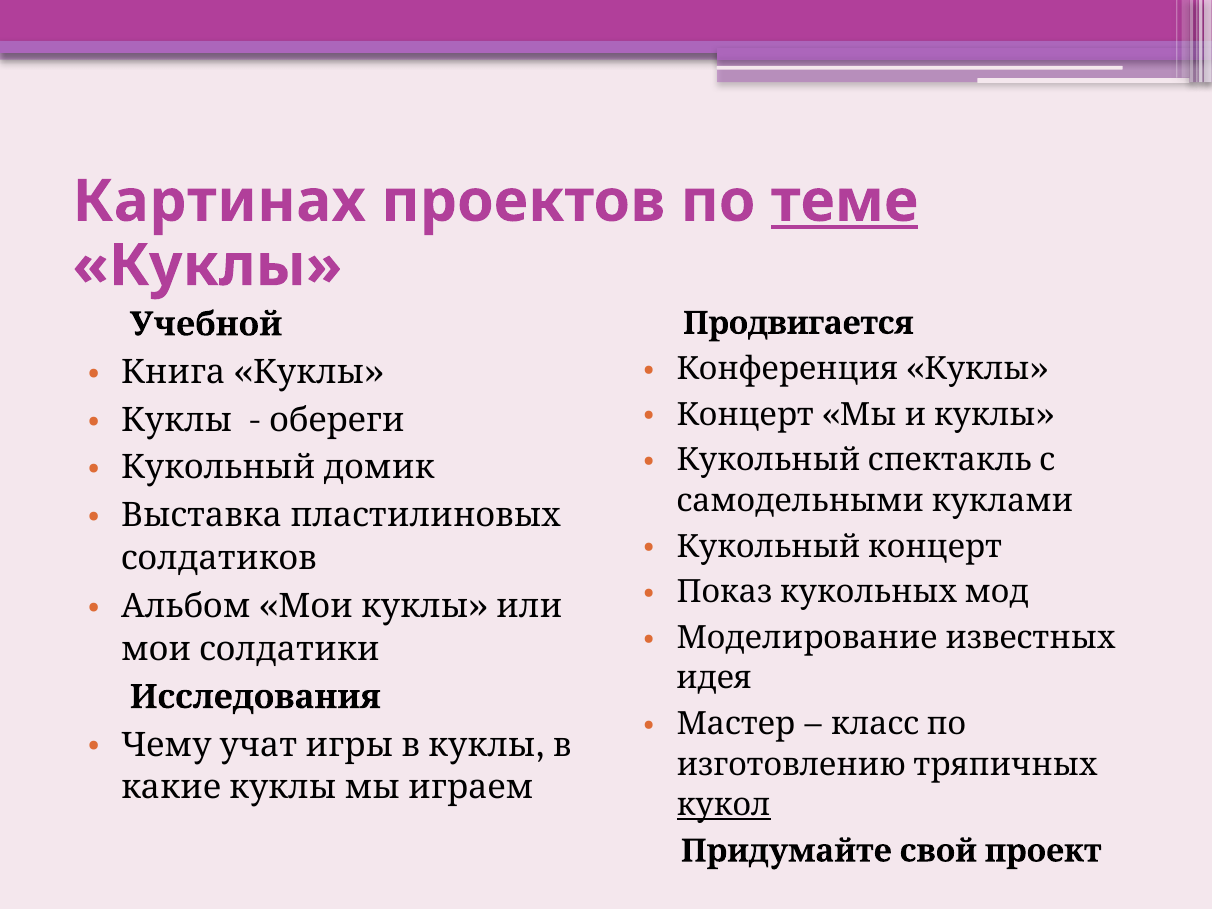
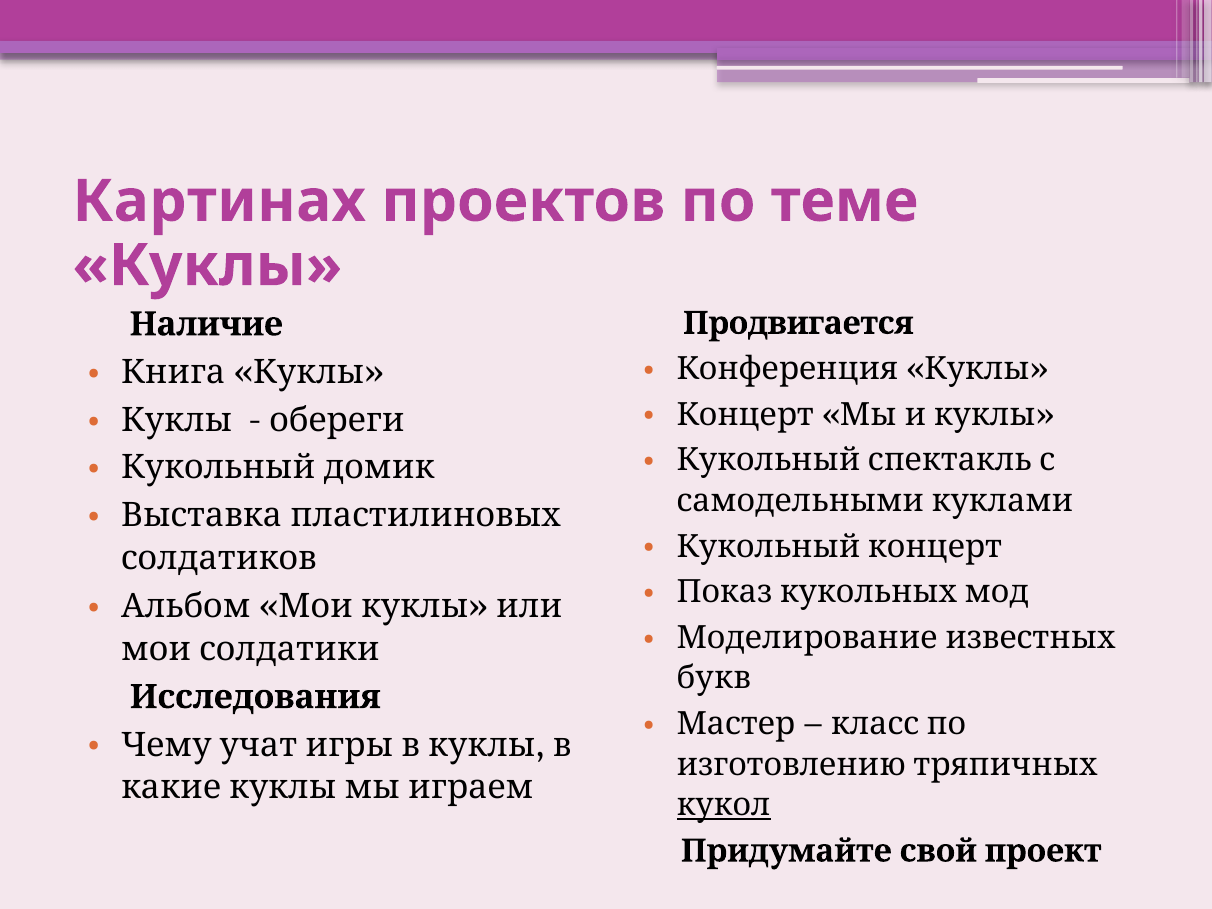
теме underline: present -> none (845, 201)
Учебной: Учебной -> Наличие (206, 324)
идея: идея -> букв (714, 678)
